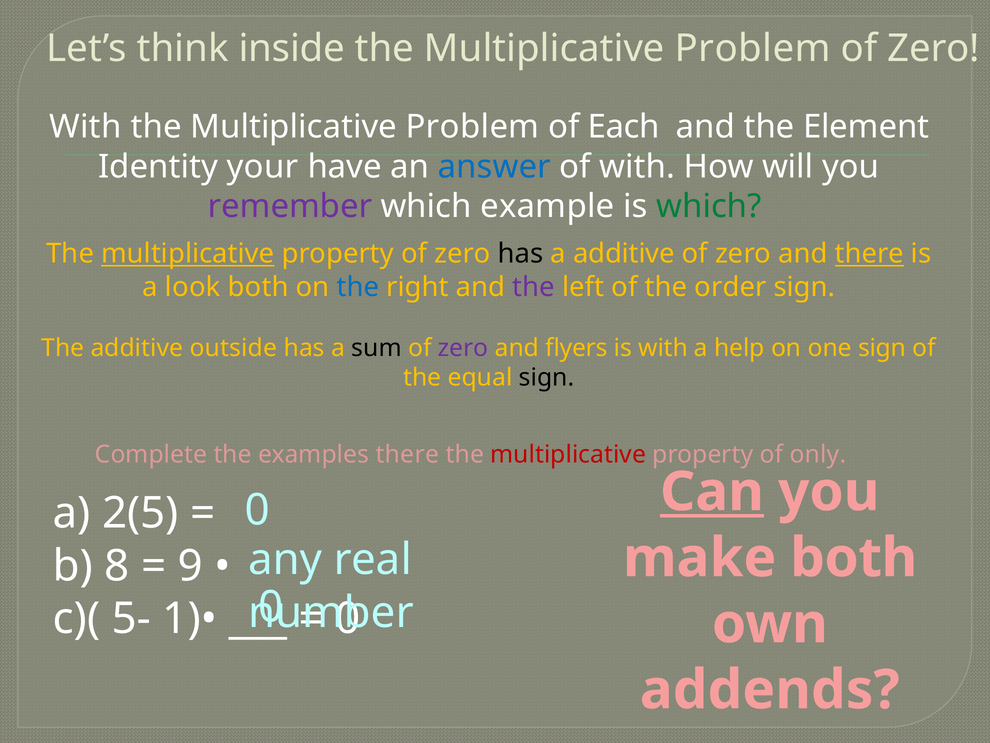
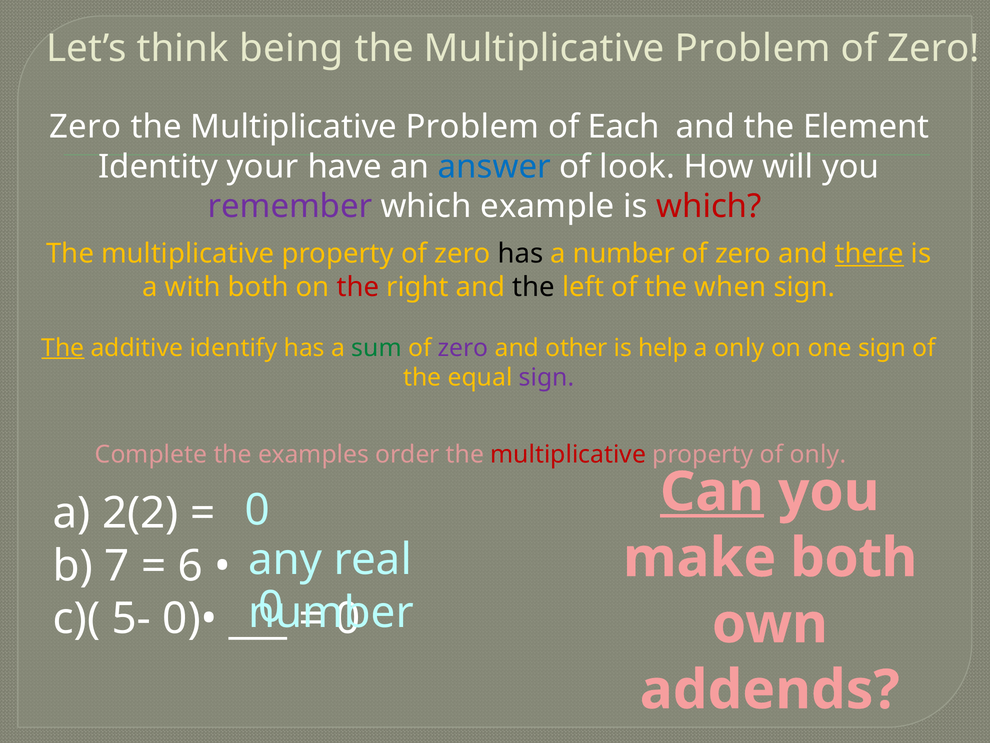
inside: inside -> being (291, 48)
With: With -> Zero (85, 127)
of with: with -> look (637, 167)
which colour: green -> red (709, 206)
multiplicative underline: present -> none (188, 254)
a additive: additive -> number (624, 254)
look: look -> with (193, 287)
the colour: blue -> red (358, 287)
the colour: purple -> black (534, 287)
order: order -> when (730, 287)
The underline: none -> present (63, 348)
outside: outside -> identify (233, 348)
sum colour: black -> green (377, 348)
flyers: flyers -> other (576, 348)
is with: with -> help (663, 348)
a help: help -> only (739, 348)
sign colour: black -> purple (547, 377)
examples there: there -> order (408, 454)
2(5: 2(5 -> 2(2 (140, 513)
8: 8 -> 7 (117, 566)
9: 9 -> 6 (190, 566)
1)•: 1)• -> 0)• (190, 618)
